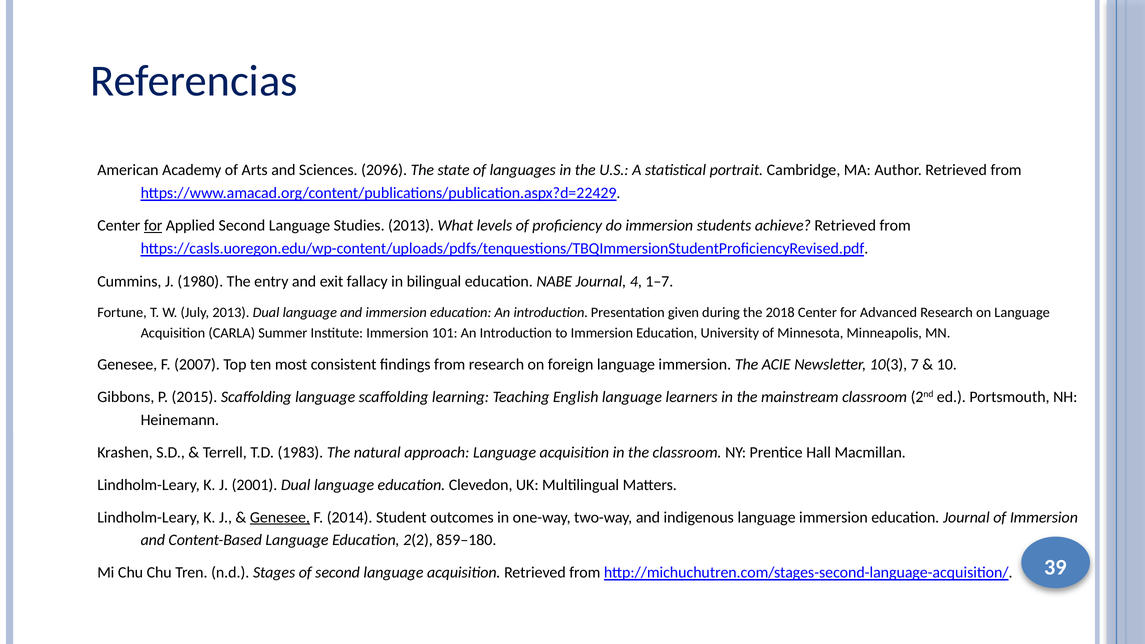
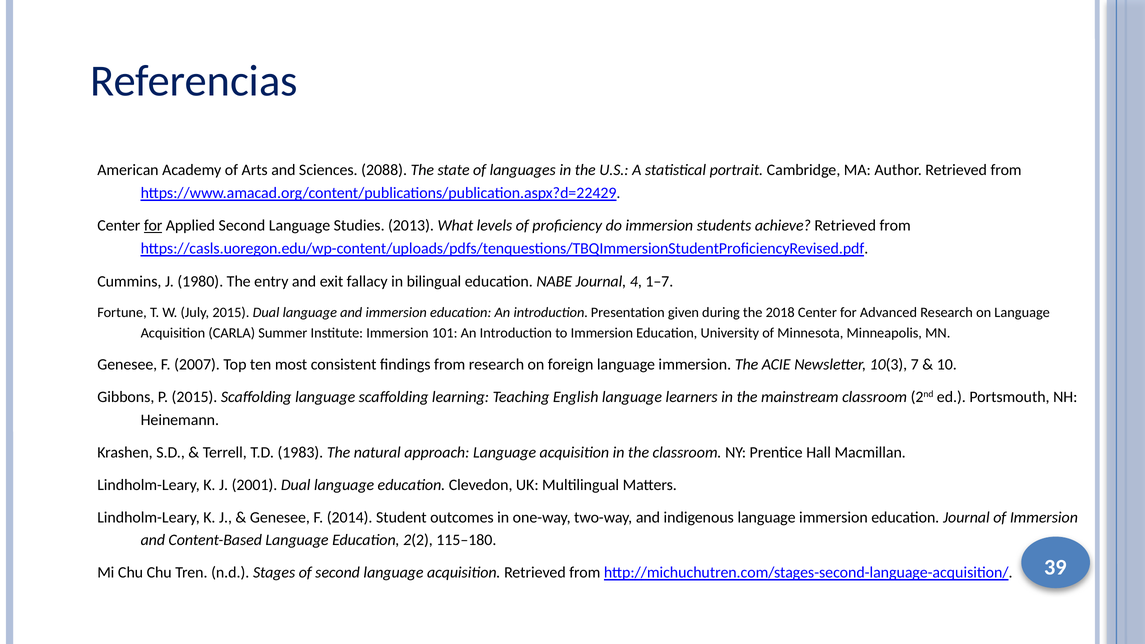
2096: 2096 -> 2088 (384, 170)
July 2013: 2013 -> 2015 (231, 312)
Genesee underline: present -> none (280, 517)
859–180: 859–180 -> 115–180 (466, 540)
